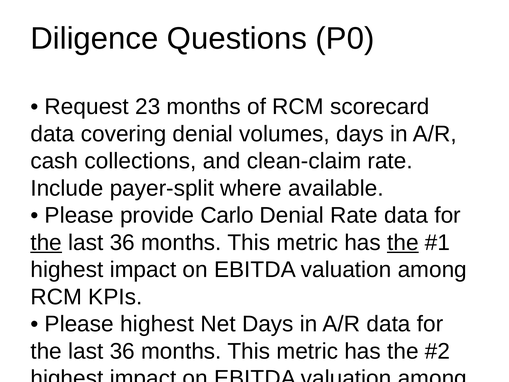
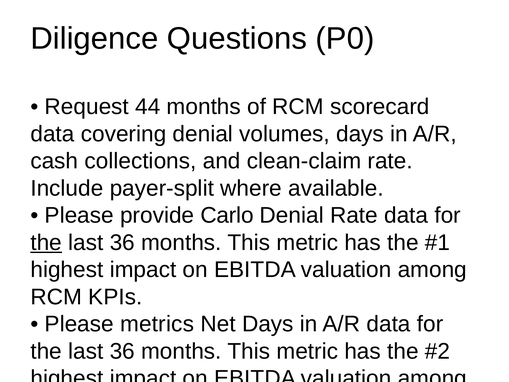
23: 23 -> 44 (148, 107)
the underline: present -> none (403, 243)
Please highest: highest -> metrics (157, 324)
